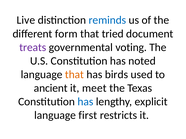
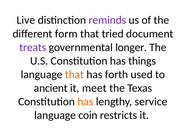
reminds colour: blue -> purple (107, 20)
voting: voting -> longer (131, 47)
noted: noted -> things (142, 61)
birds: birds -> forth (116, 75)
has colour: blue -> orange (85, 102)
explicit: explicit -> service (151, 102)
first: first -> coin (88, 116)
